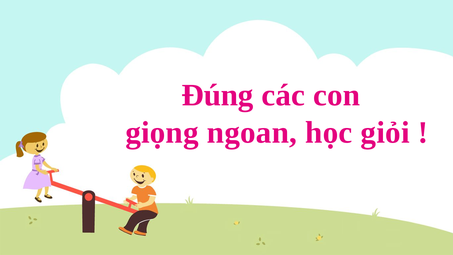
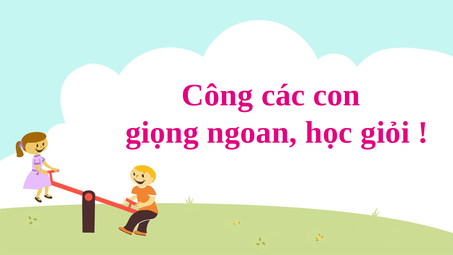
Đúng: Đúng -> Công (217, 95)
